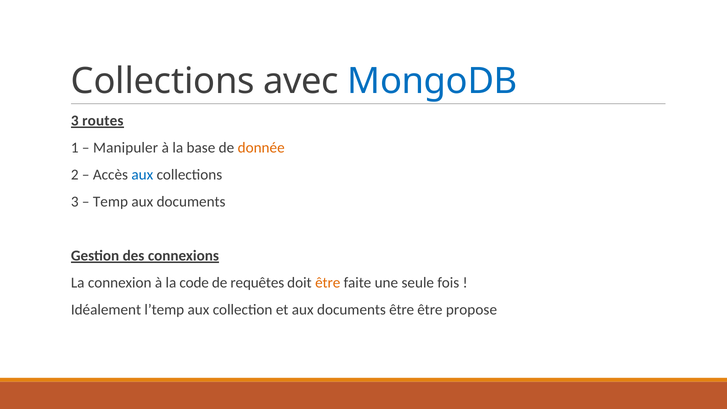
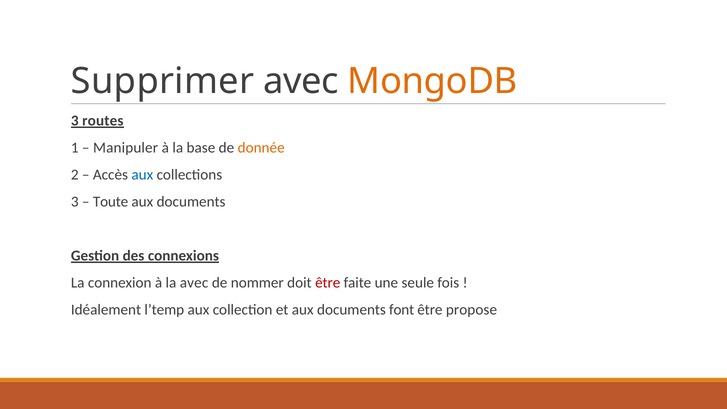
Collections: Collections -> Supprimer (163, 81)
MongoDB colour: blue -> orange (432, 81)
Temp: Temp -> Toute (111, 202)
la code: code -> avec (194, 283)
requêtes: requêtes -> nommer (257, 283)
être colour: orange -> red (328, 283)
documents être: être -> font (402, 310)
